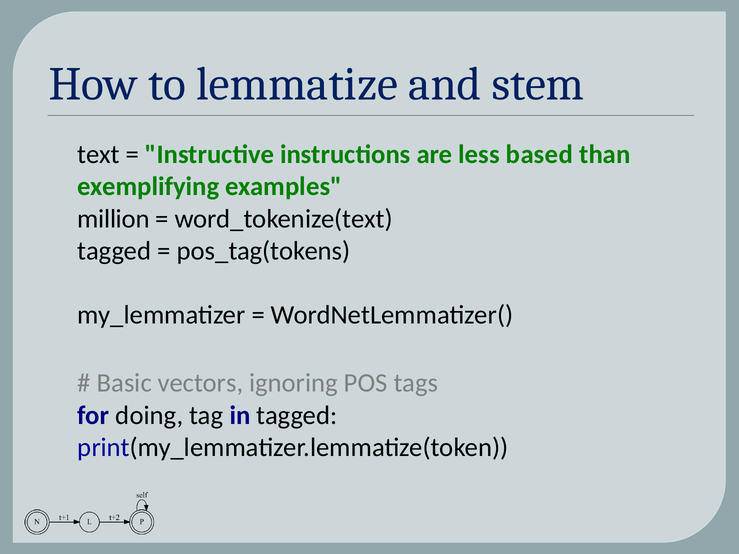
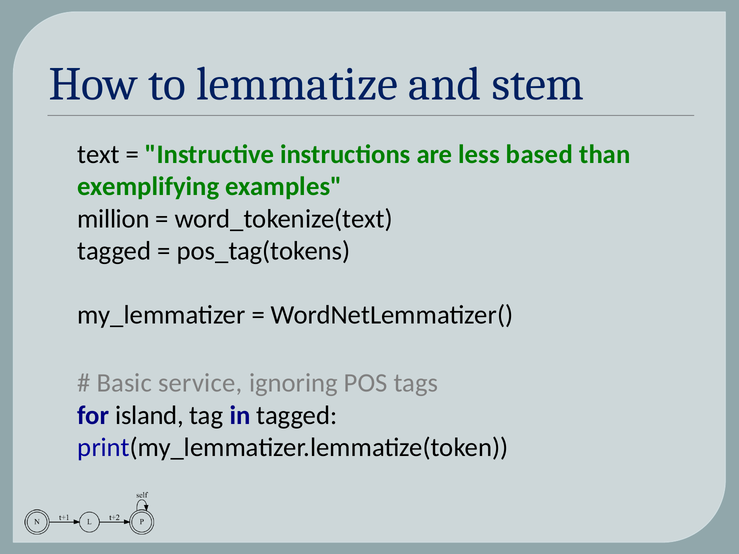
vectors: vectors -> service (200, 383)
doing: doing -> island (150, 415)
